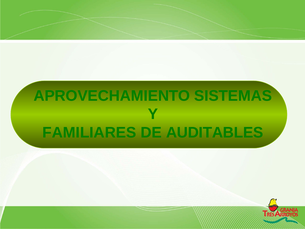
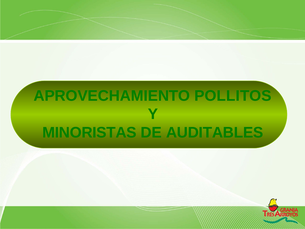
SISTEMAS: SISTEMAS -> POLLITOS (233, 96)
FAMILIARES: FAMILIARES -> MINORISTAS (89, 132)
